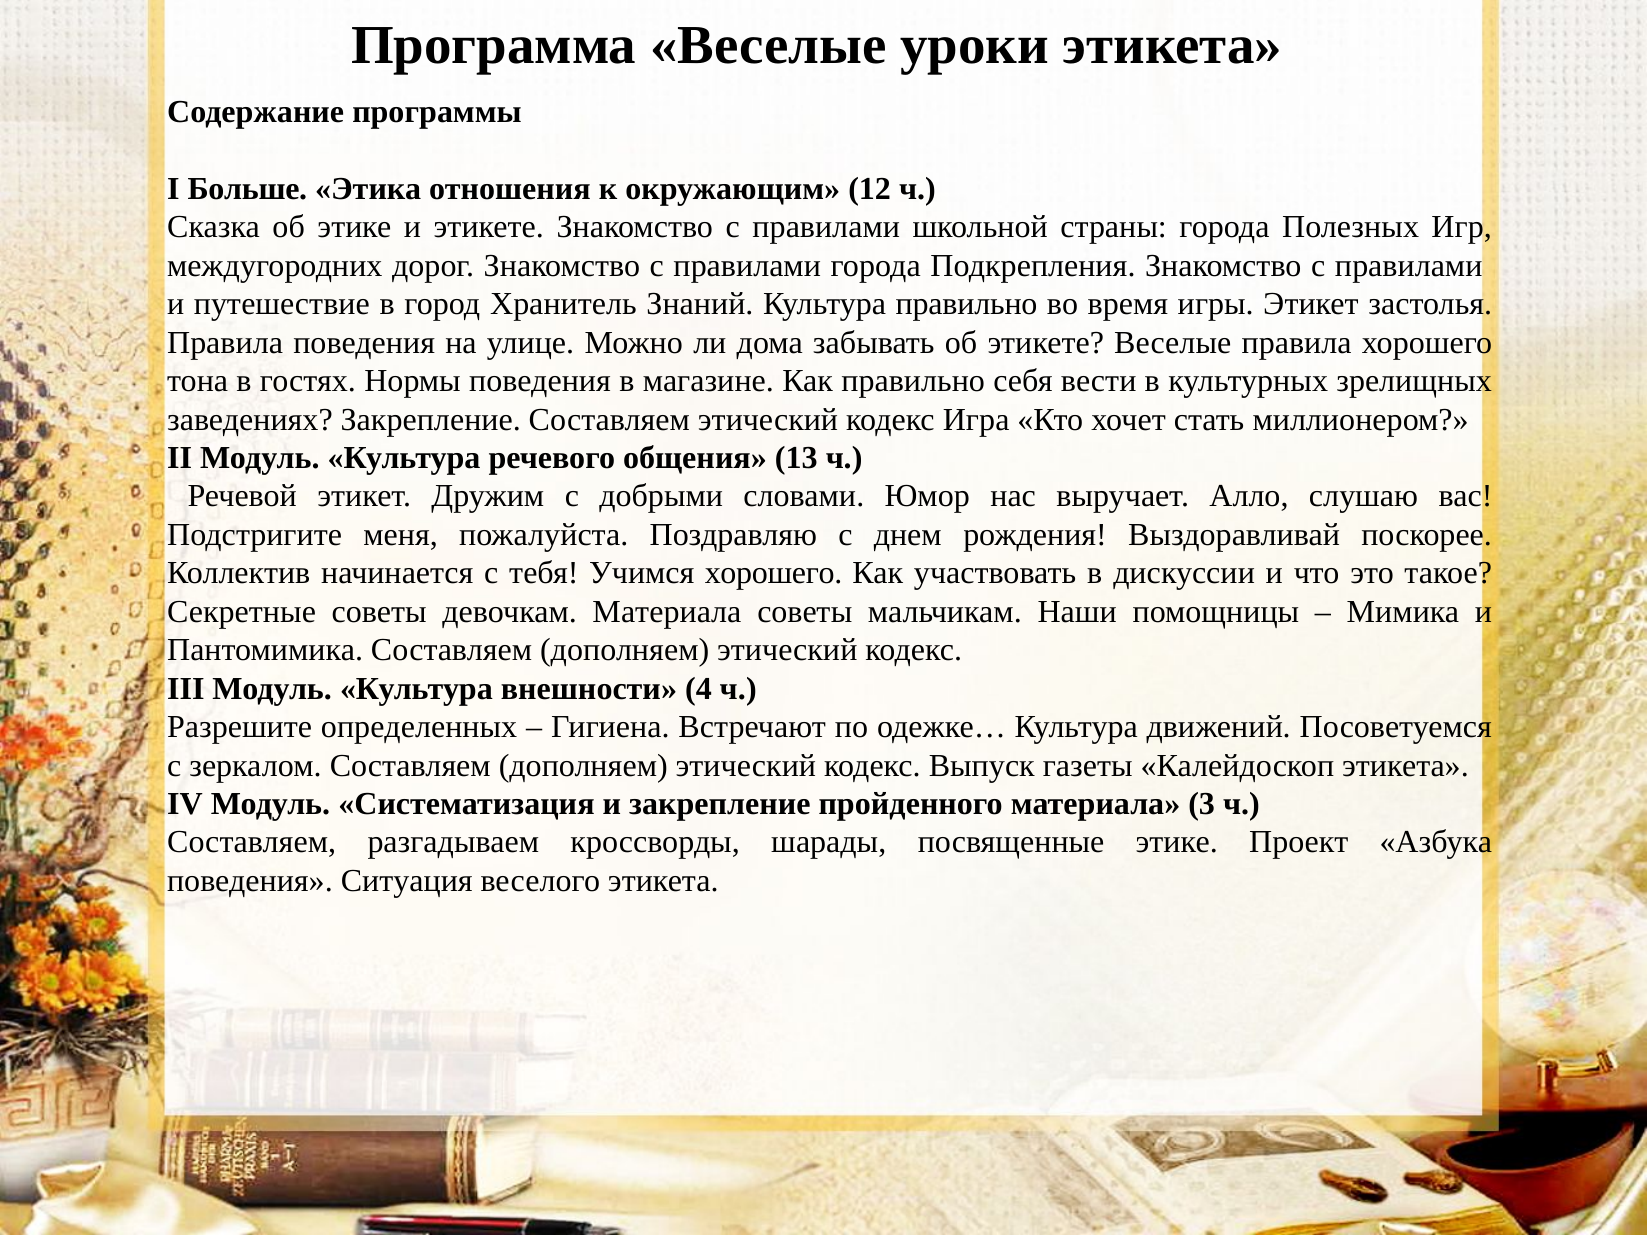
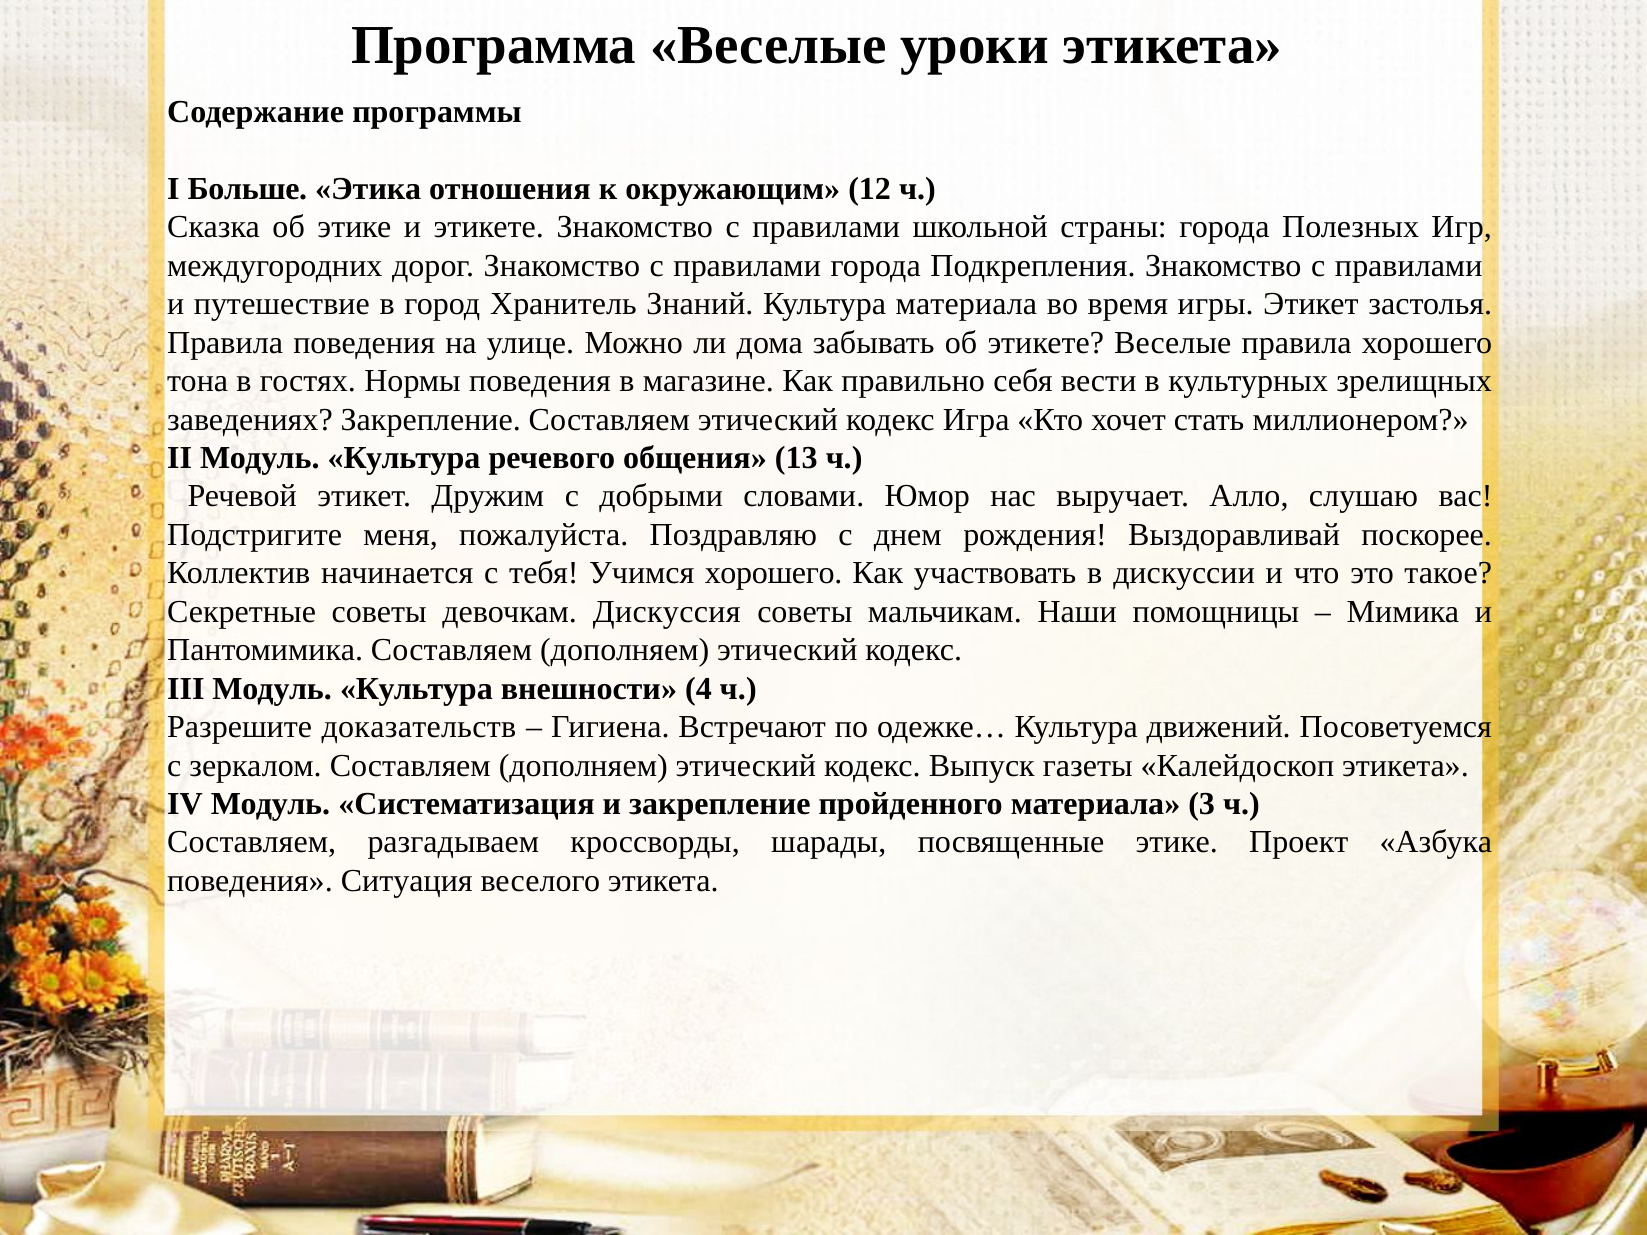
Культура правильно: правильно -> материала (966, 304)
девочкам Материала: Материала -> Дискуссия (667, 612)
определенных: определенных -> доказательств (419, 727)
